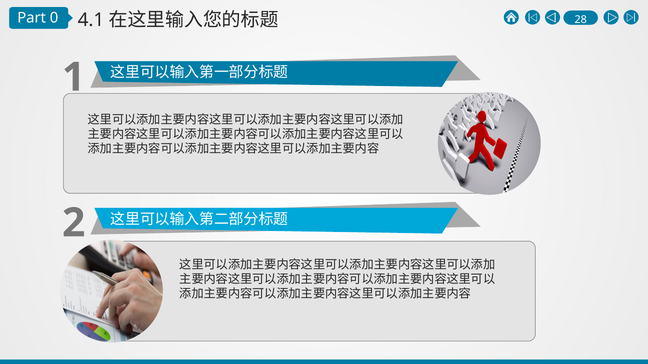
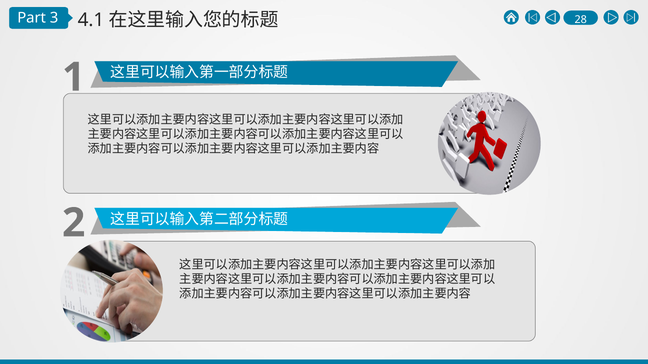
0: 0 -> 3 (54, 18)
